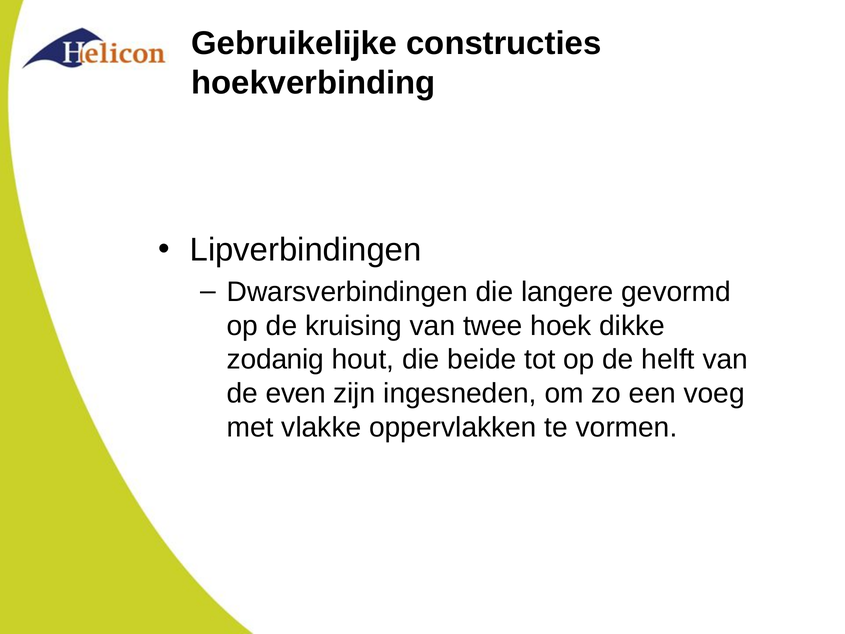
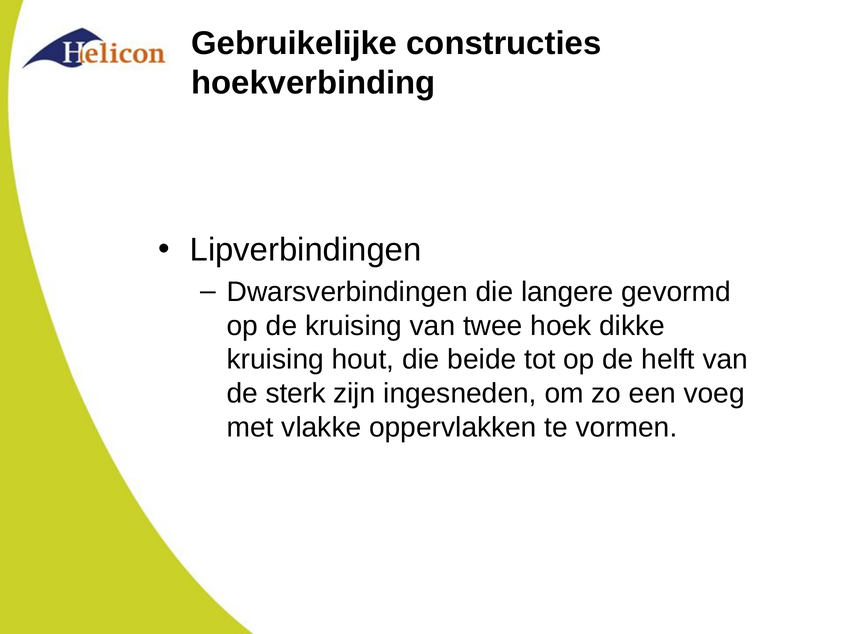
zodanig: zodanig -> kruising (275, 360)
even: even -> sterk (296, 393)
